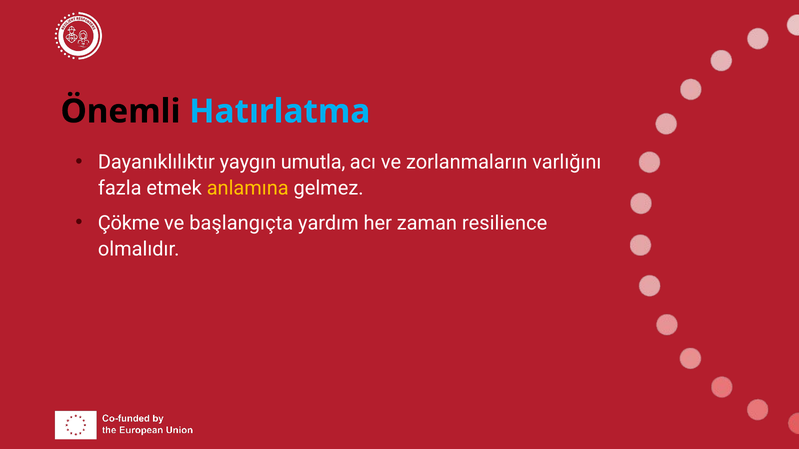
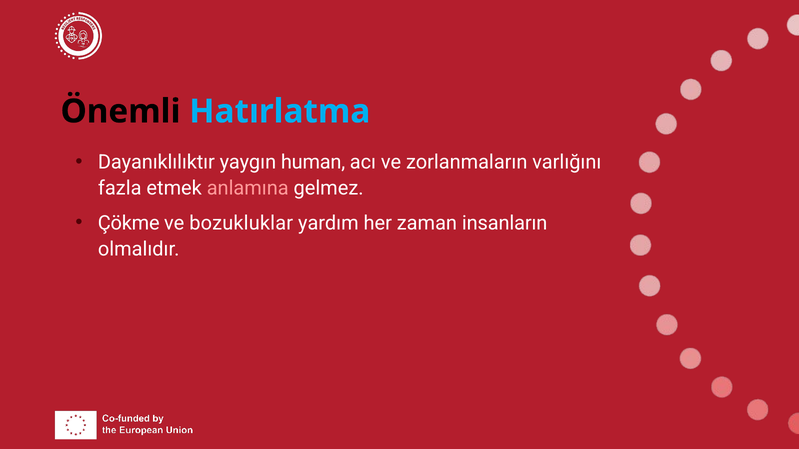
umutla: umutla -> human (313, 162)
anlamına colour: yellow -> pink (248, 189)
başlangıçta: başlangıçta -> bozukluklar (241, 223)
resilience: resilience -> insanların (505, 223)
